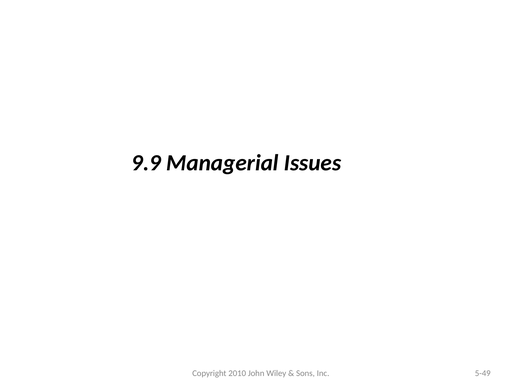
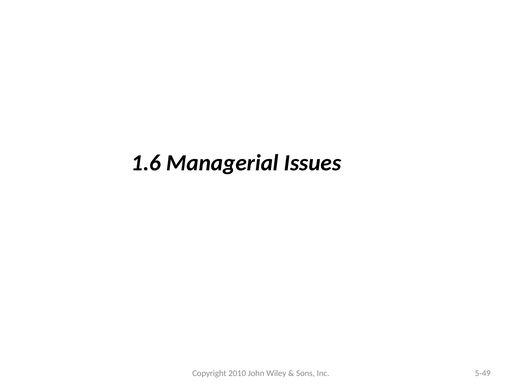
9.9: 9.9 -> 1.6 (146, 163)
